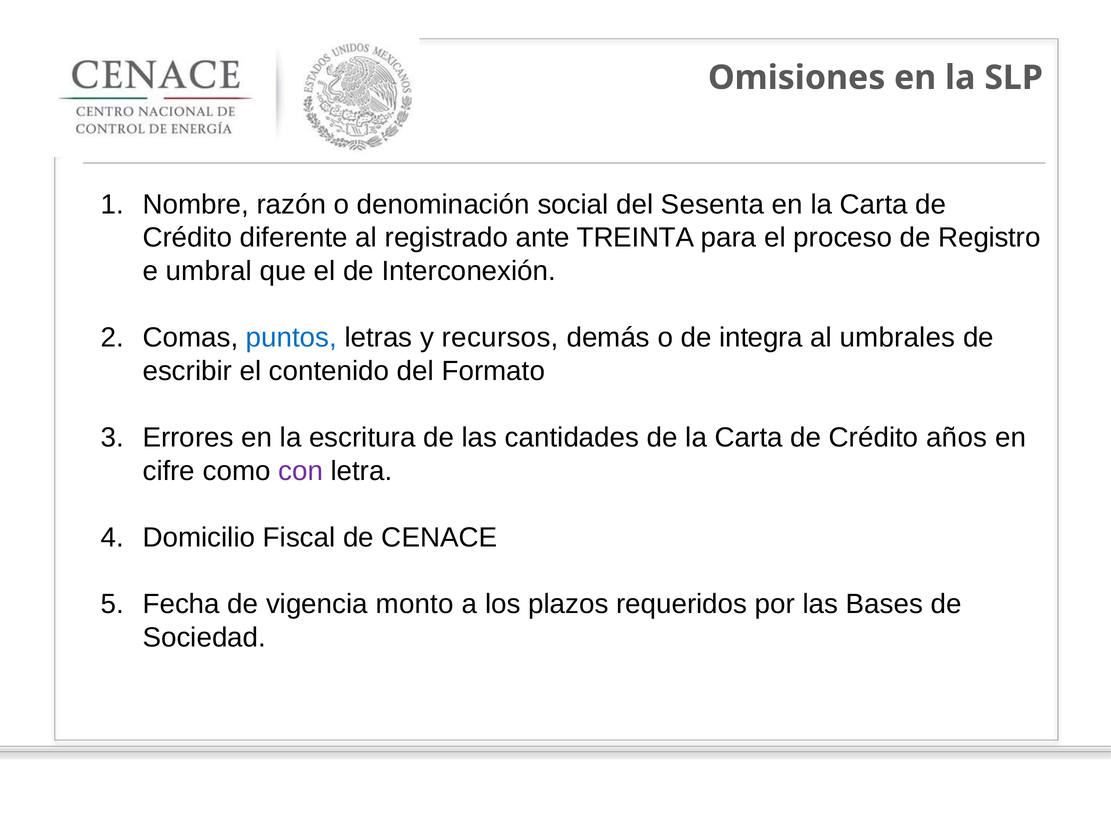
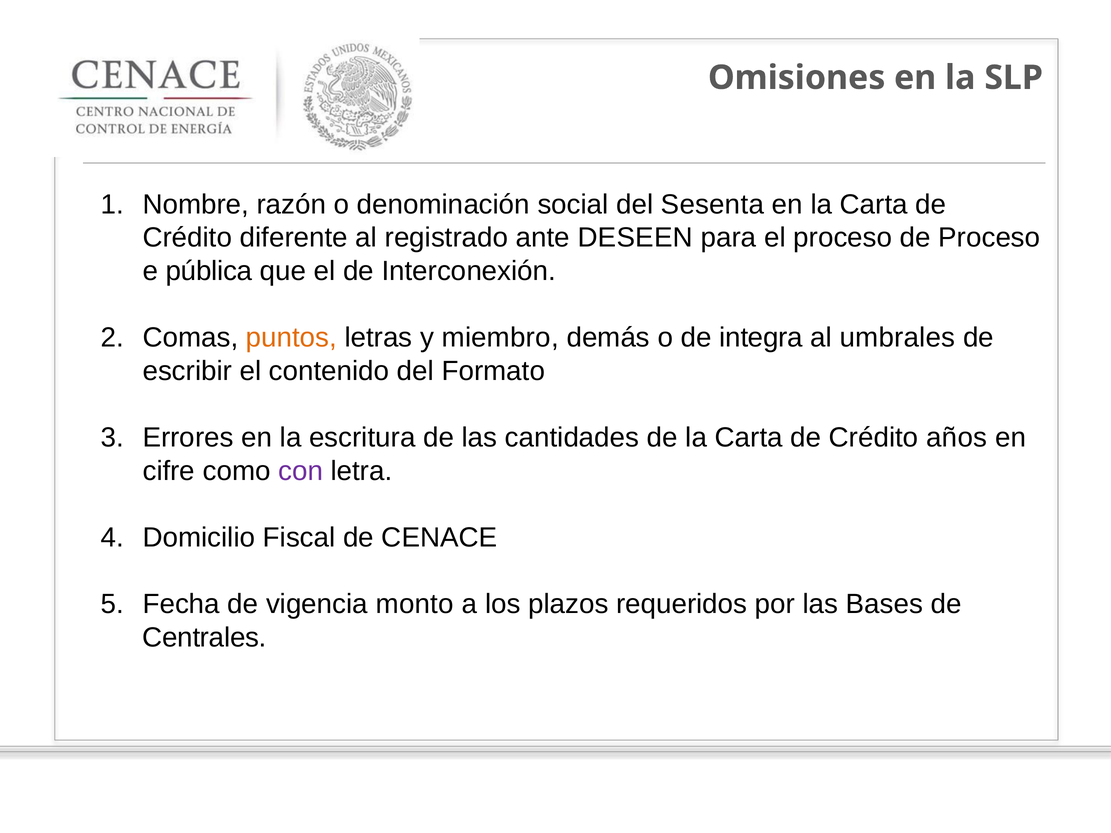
TREINTA: TREINTA -> DESEEN (635, 238)
de Registro: Registro -> Proceso (989, 238)
umbral: umbral -> pública (209, 271)
puntos colour: blue -> orange (291, 338)
recursos: recursos -> miembro (500, 338)
Sociedad: Sociedad -> Centrales (204, 638)
